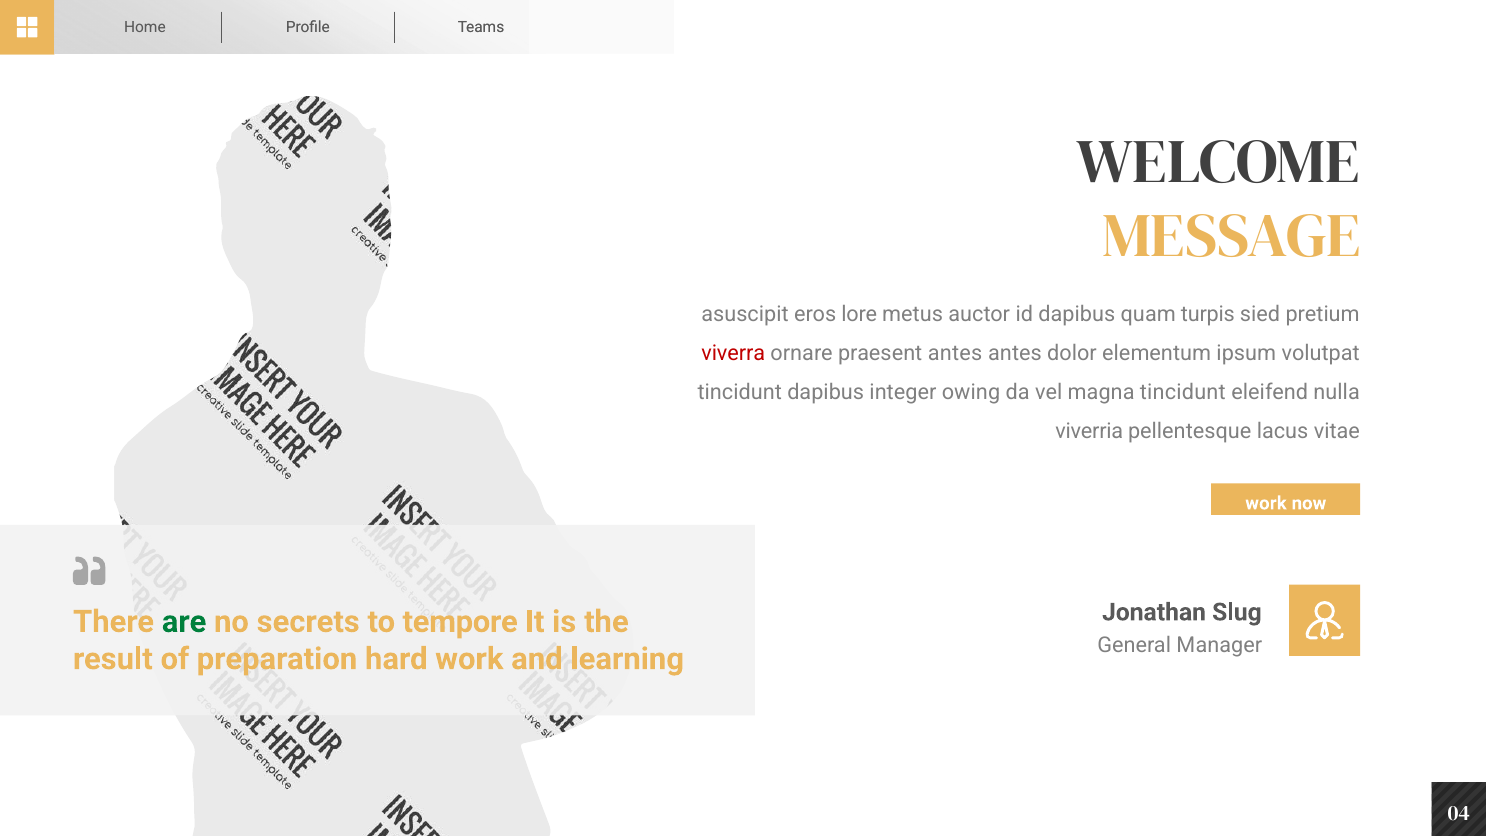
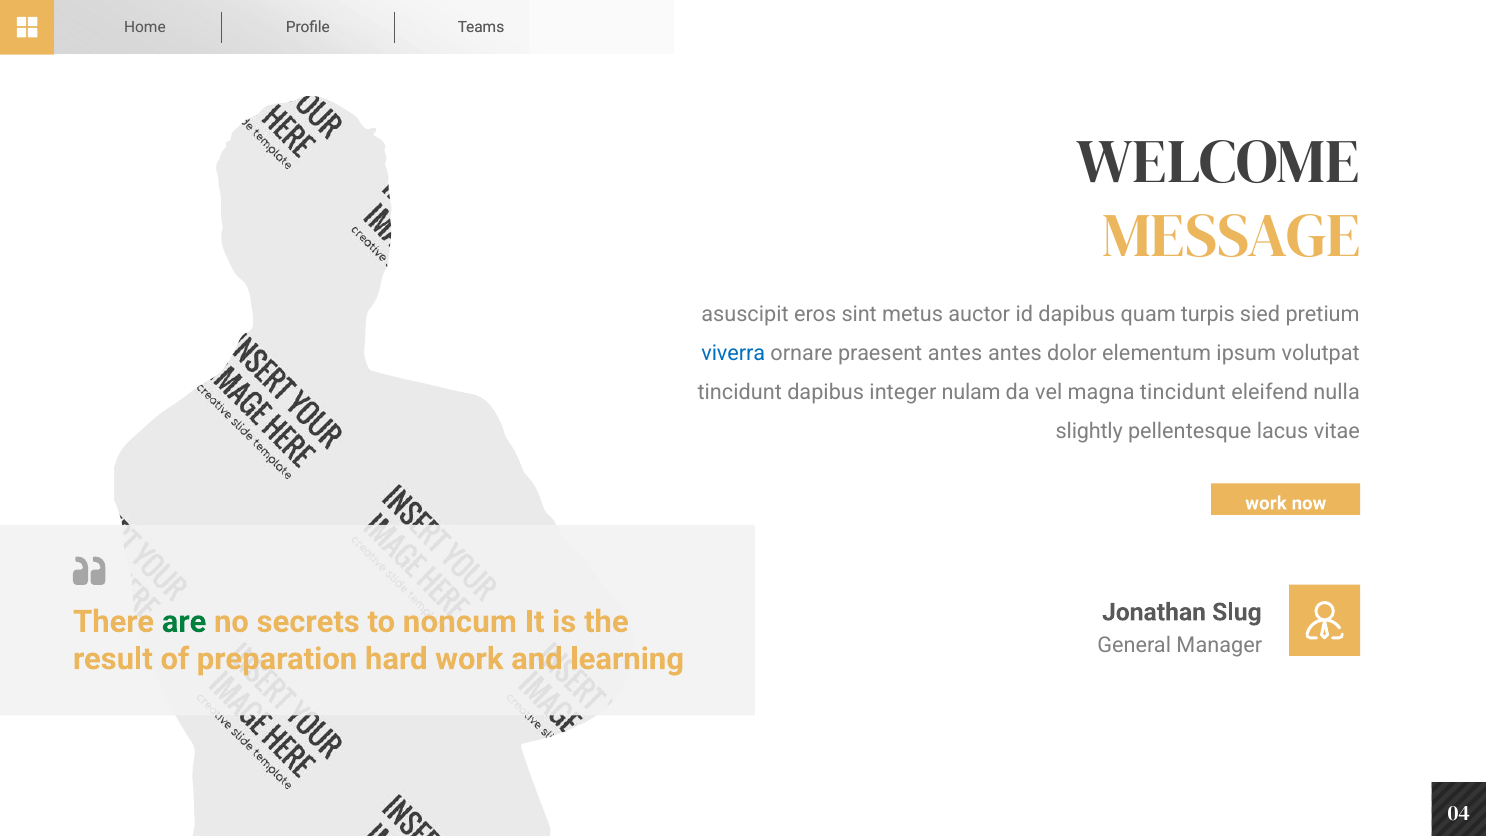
lore: lore -> sint (859, 314)
viverra colour: red -> blue (733, 353)
owing: owing -> nulam (971, 392)
viverria: viverria -> slightly (1089, 431)
tempore: tempore -> noncum (460, 622)
